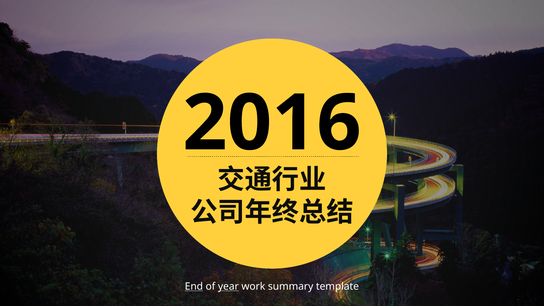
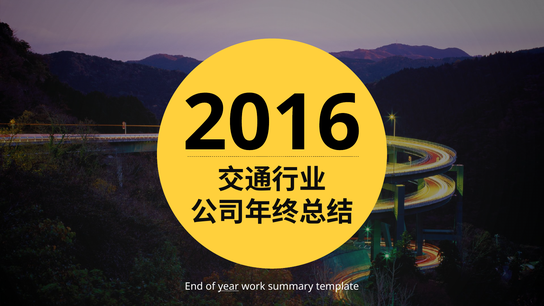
End underline: present -> none (194, 286)
